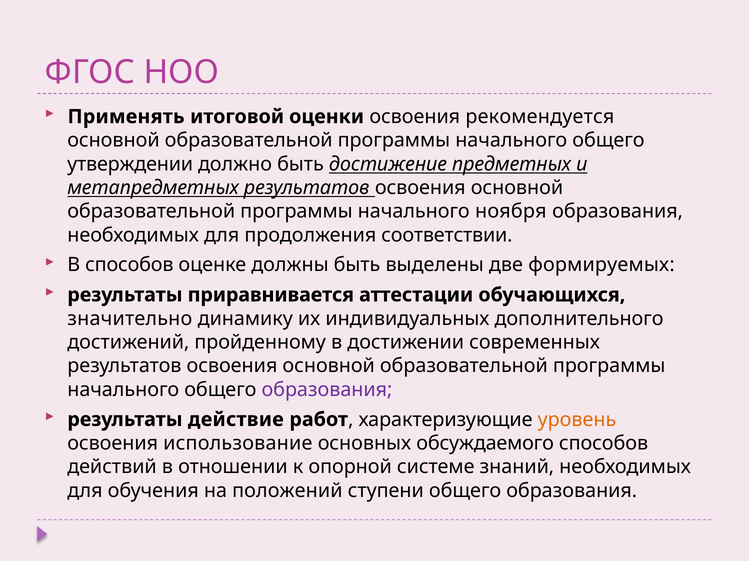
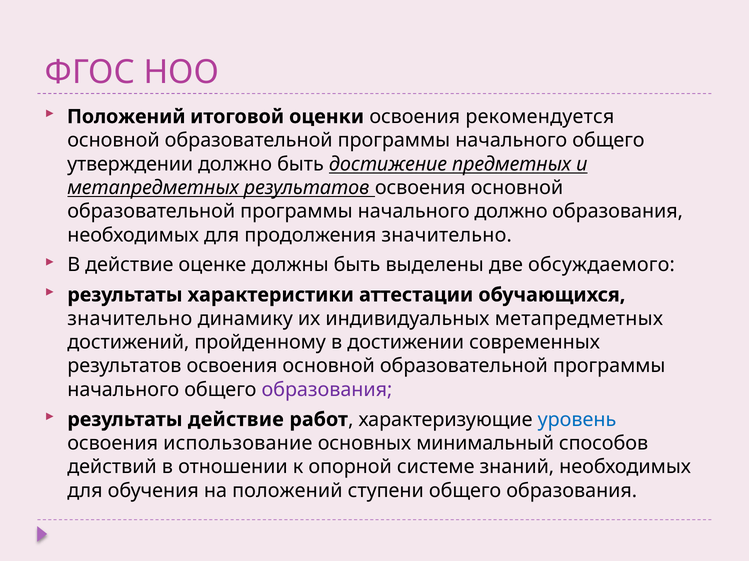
Применять: Применять -> Положений (126, 117)
начального ноября: ноября -> должно (511, 212)
продолжения соответствии: соответствии -> значительно (447, 235)
В способов: способов -> действие (129, 265)
формируемых: формируемых -> обсуждаемого (601, 265)
приравнивается: приравнивается -> характеристики (271, 295)
индивидуальных дополнительного: дополнительного -> метапредметных (579, 319)
уровень colour: orange -> blue (577, 420)
обсуждаемого: обсуждаемого -> минимальный (485, 444)
